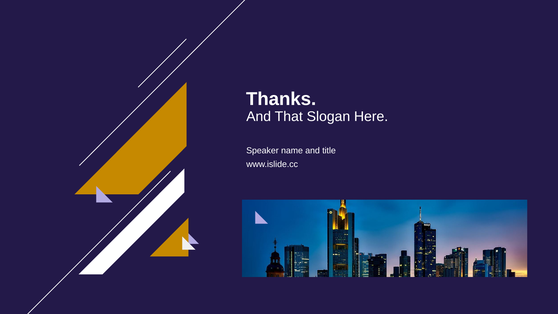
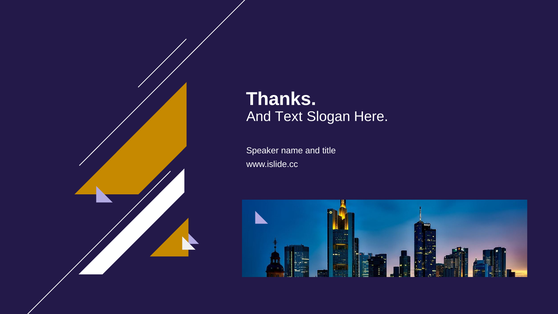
That: That -> Text (289, 116)
